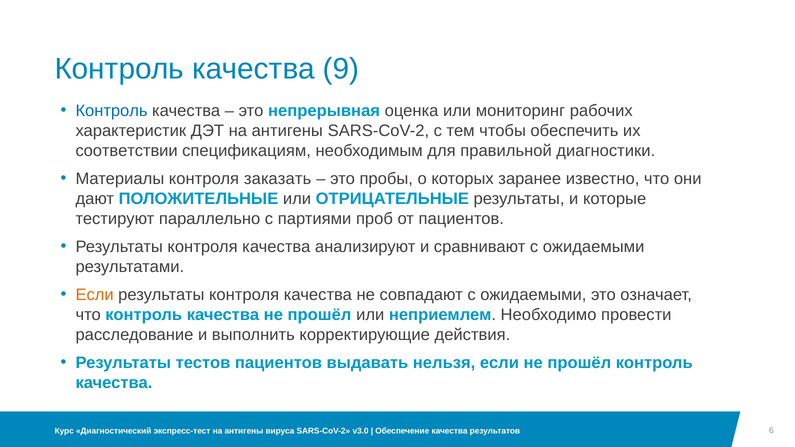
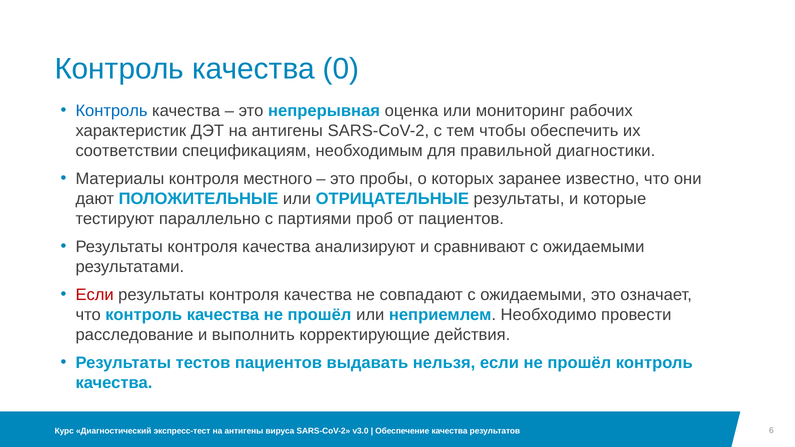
9: 9 -> 0 (341, 69)
заказать: заказать -> местного (278, 179)
Если colour: orange -> red (95, 295)
